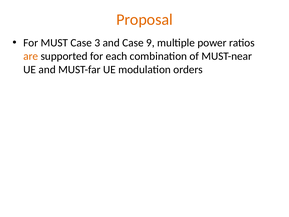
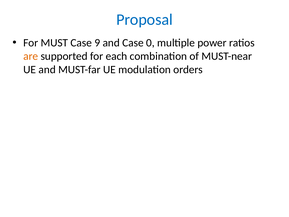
Proposal colour: orange -> blue (144, 20)
3: 3 -> 9 (97, 43)
9: 9 -> 0 (150, 43)
